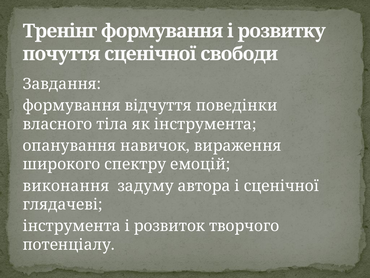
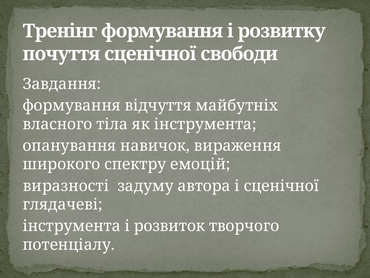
поведінки: поведінки -> майбутніх (237, 105)
виконання: виконання -> виразності (66, 186)
